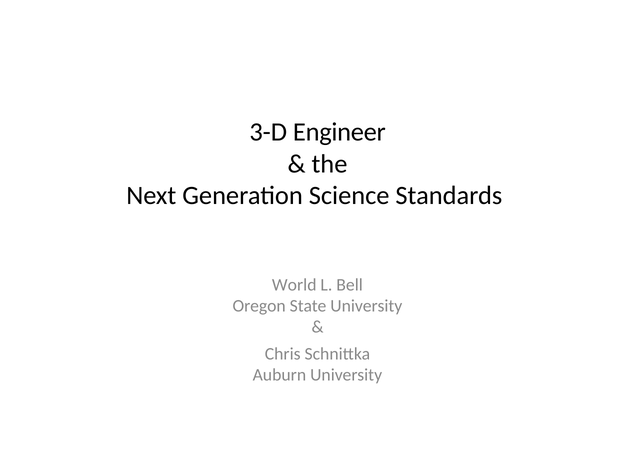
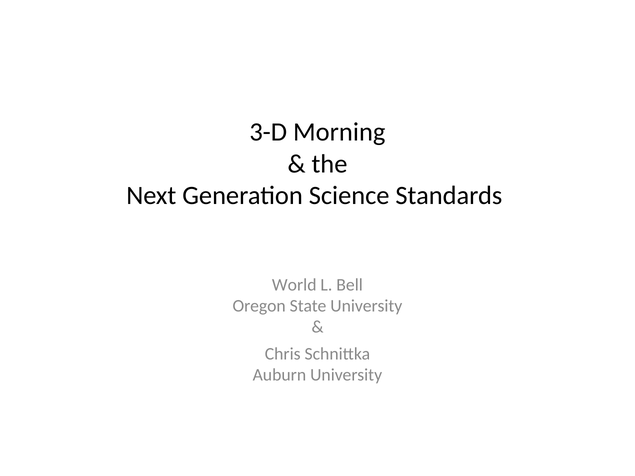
Engineer: Engineer -> Morning (339, 132)
